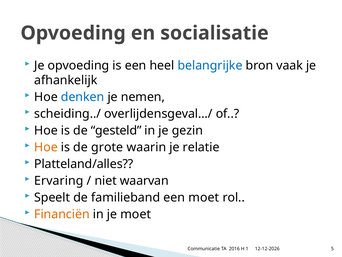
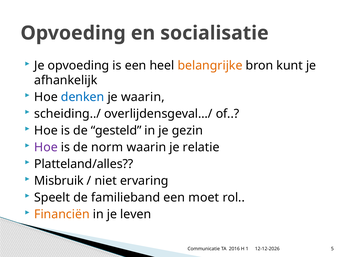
belangrijke colour: blue -> orange (210, 65)
vaak: vaak -> kunt (290, 65)
je nemen: nemen -> waarin (143, 97)
Hoe colour: orange -> purple (46, 147)
grote: grote -> norm (107, 147)
Ervaring: Ervaring -> Misbruik (59, 180)
waarvan: waarvan -> ervaring (144, 180)
je moet: moet -> leven (136, 214)
